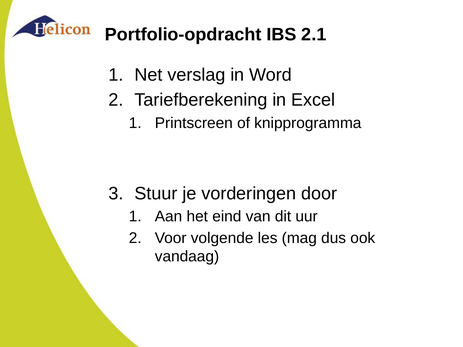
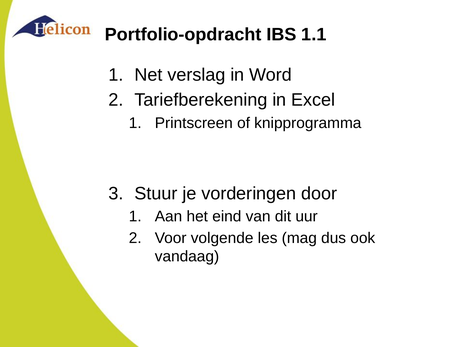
2.1: 2.1 -> 1.1 (314, 34)
